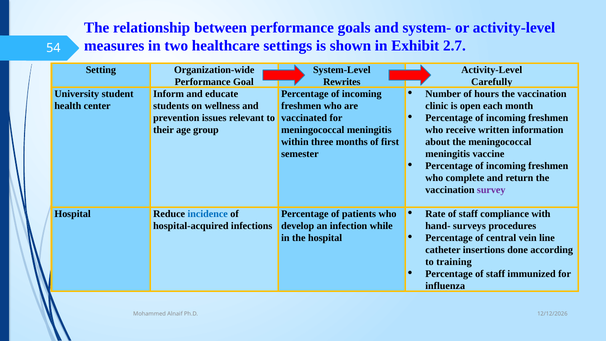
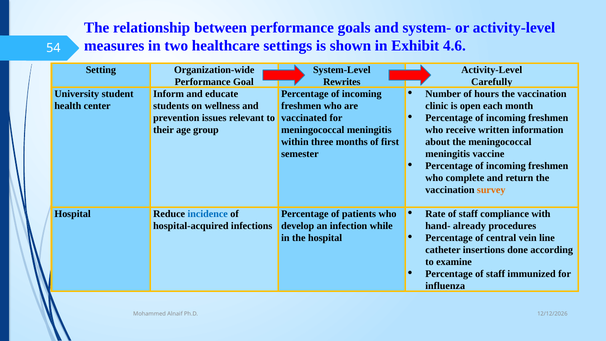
2.7: 2.7 -> 4.6 (454, 46)
survey colour: purple -> orange (491, 190)
surveys: surveys -> already (469, 226)
training: training -> examine (454, 262)
